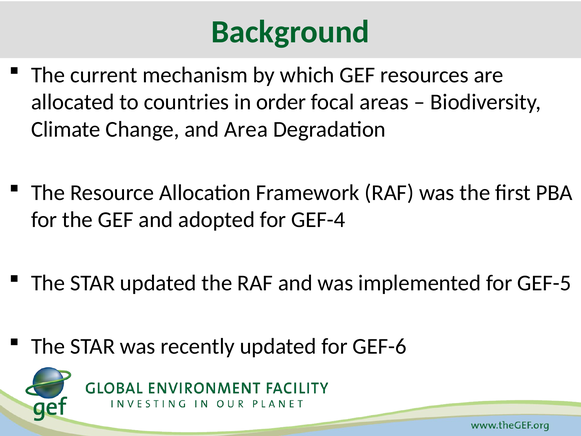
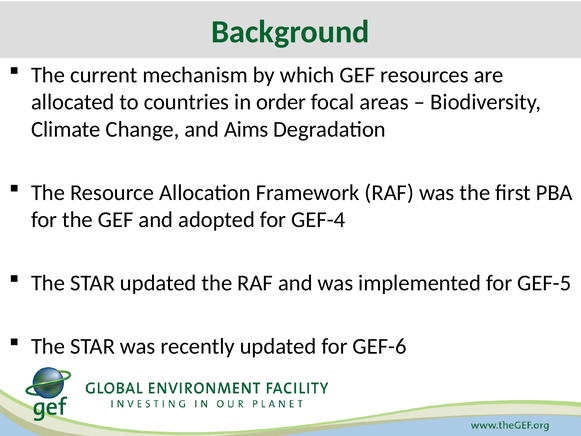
Area: Area -> Aims (246, 129)
